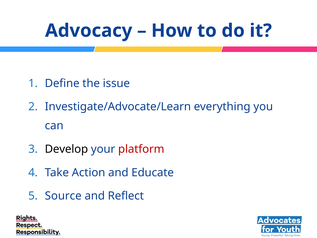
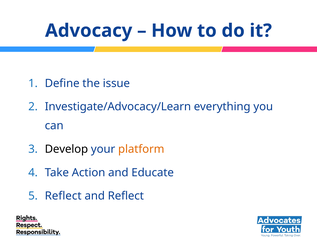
Investigate/Advocate/Learn: Investigate/Advocate/Learn -> Investigate/Advocacy/Learn (118, 107)
platform colour: red -> orange (141, 149)
Source: Source -> Reflect (63, 196)
